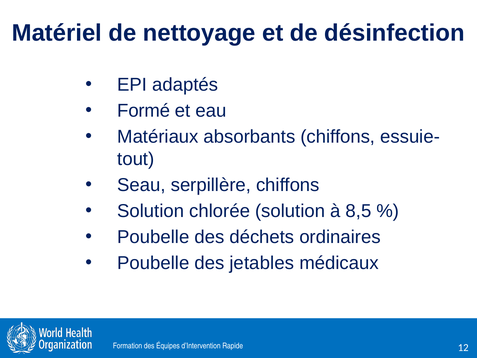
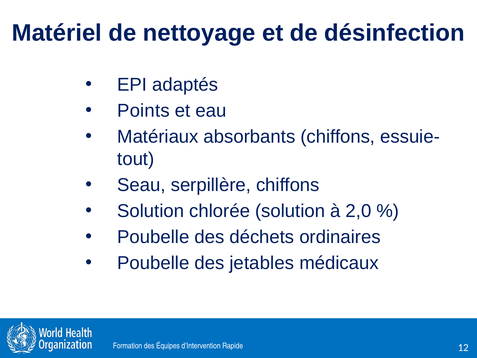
Formé: Formé -> Points (143, 111)
8,5: 8,5 -> 2,0 (358, 211)
